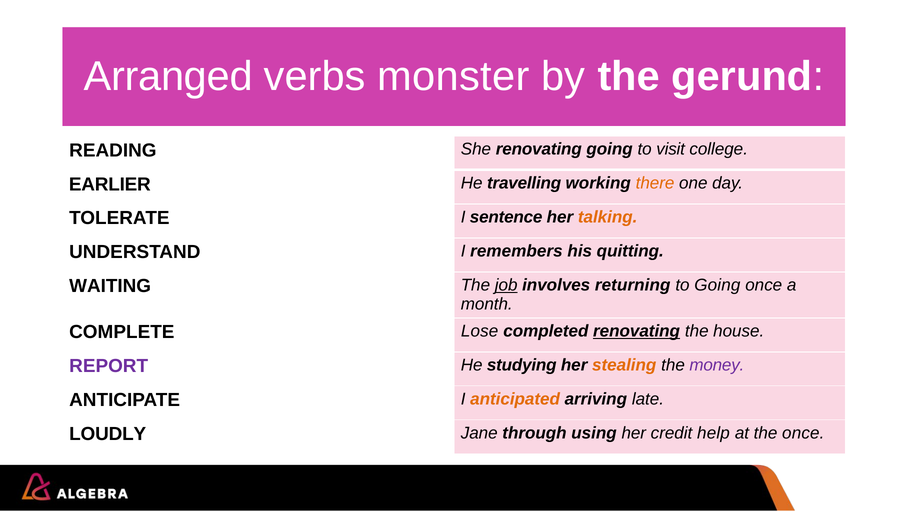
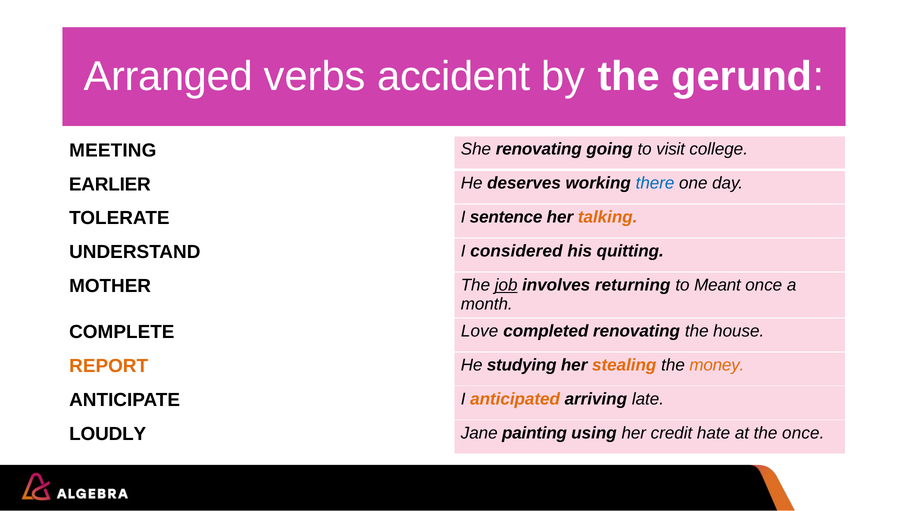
monster: monster -> accident (454, 76)
READING: READING -> MEETING (113, 150)
travelling: travelling -> deserves (524, 183)
there colour: orange -> blue (655, 183)
remembers: remembers -> considered (516, 251)
WAITING: WAITING -> MOTHER (110, 286)
to Going: Going -> Meant (718, 285)
Lose: Lose -> Love (480, 331)
renovating underline: present -> none (637, 331)
REPORT colour: purple -> orange (109, 366)
money colour: purple -> orange (717, 365)
through: through -> painting (535, 433)
help: help -> hate (714, 433)
